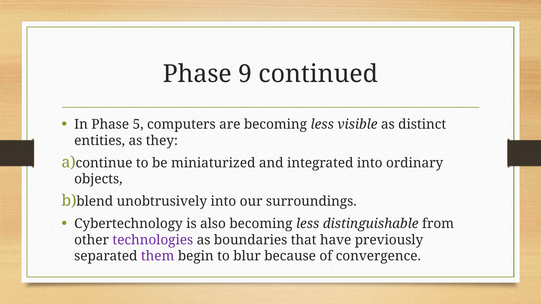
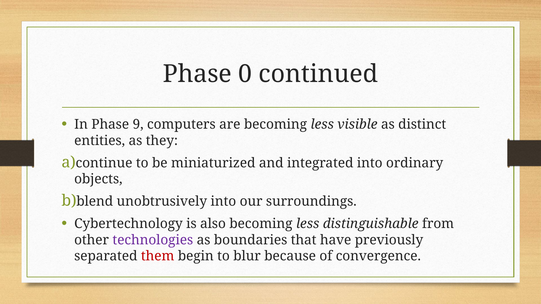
9: 9 -> 0 (245, 74)
5: 5 -> 9 (138, 125)
them colour: purple -> red (158, 256)
